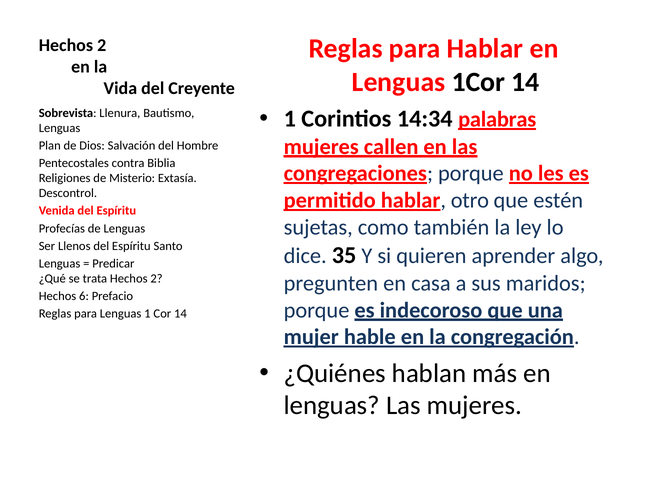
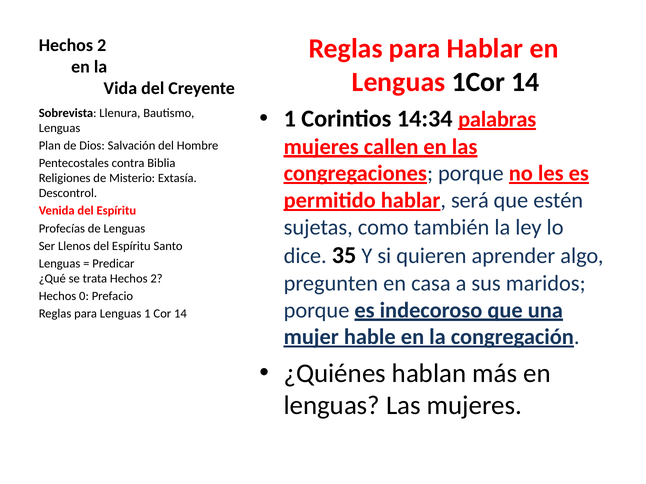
otro: otro -> será (470, 201)
6: 6 -> 0 (84, 297)
